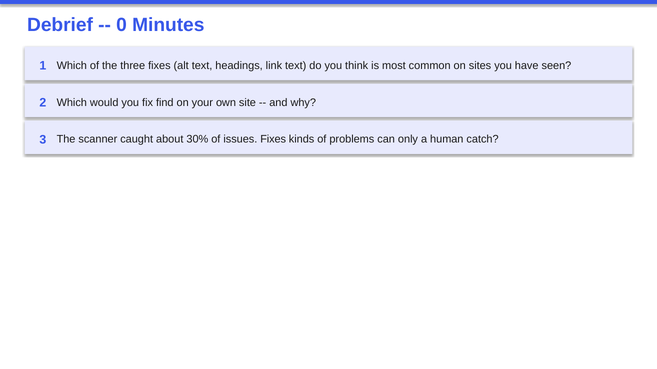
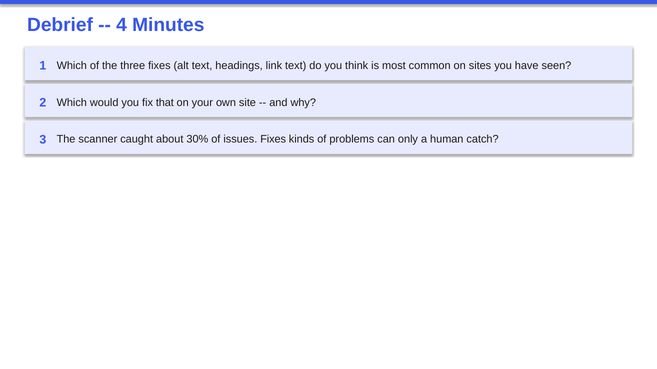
0: 0 -> 4 (122, 25)
find: find -> that (165, 103)
